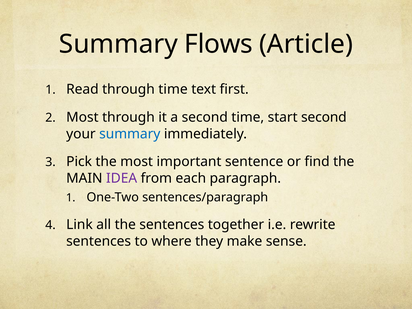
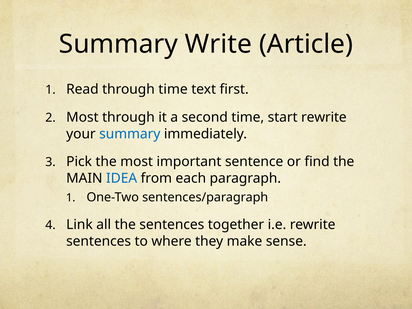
Flows: Flows -> Write (218, 44)
start second: second -> rewrite (324, 117)
IDEA colour: purple -> blue (122, 178)
